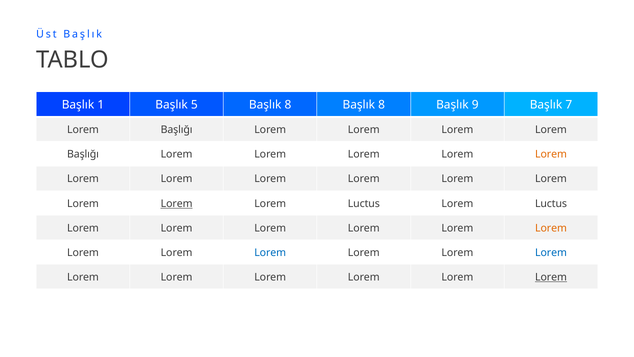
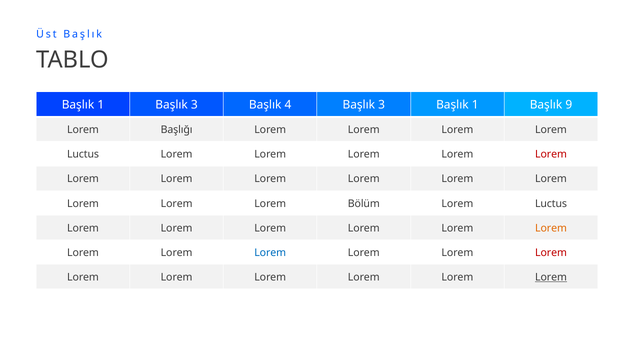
1 Başlık 5: 5 -> 3 (194, 105)
8: 8 -> 4 (288, 105)
8: 8 -> 3 (382, 105)
9: 9 -> 1 (475, 105)
7: 7 -> 9 (569, 105)
Başlığı: Başlığı -> Luctus (83, 154)
Lorem colour: orange -> red (551, 154)
Lorem underline: present -> none (177, 203)
Luctus: Luctus -> Bölüm (364, 203)
Lorem colour: blue -> red (551, 252)
